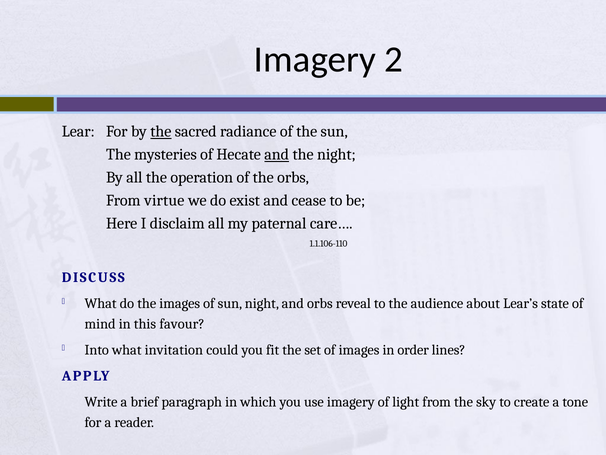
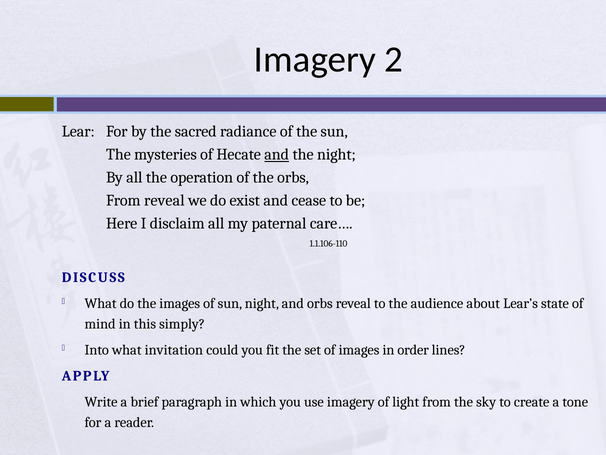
the underline: present -> none (161, 131)
From virtue: virtue -> reveal (164, 200)
favour: favour -> simply (182, 324)
